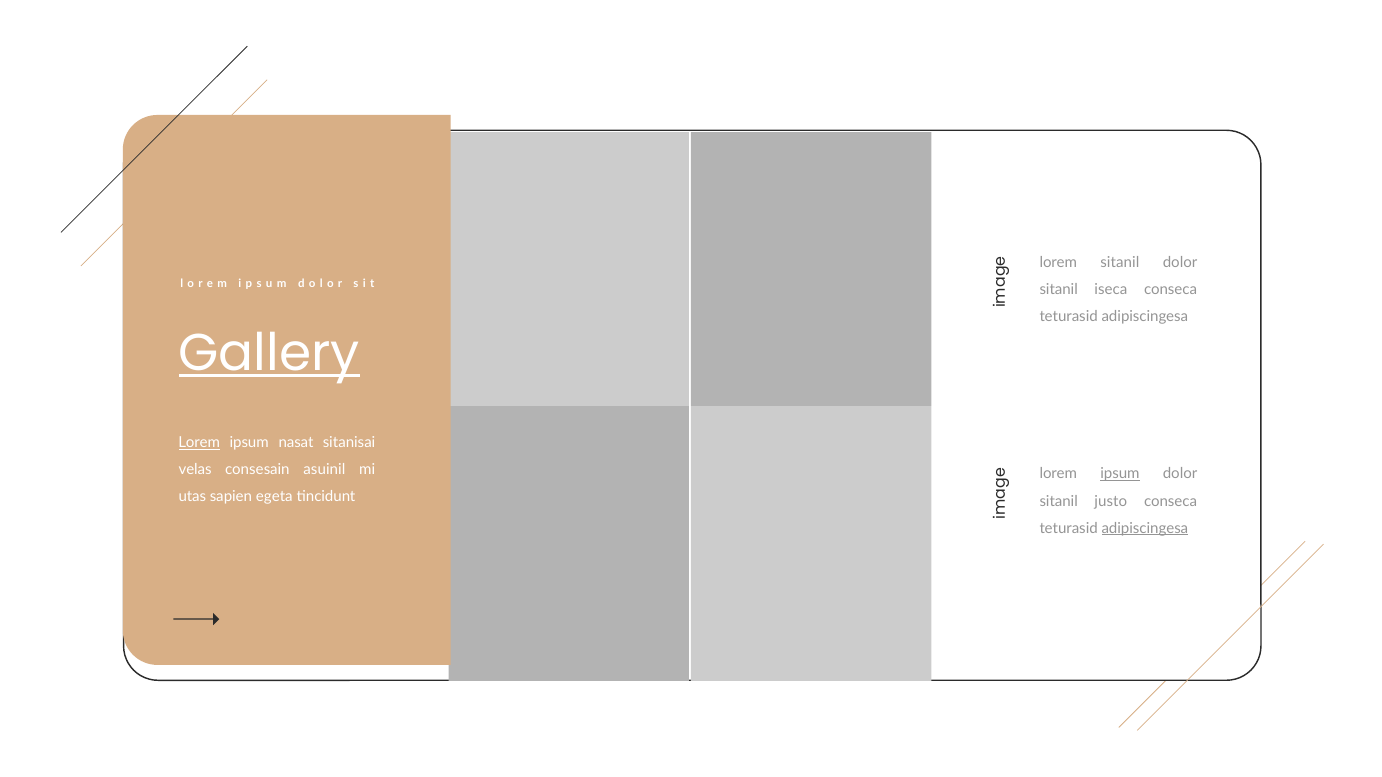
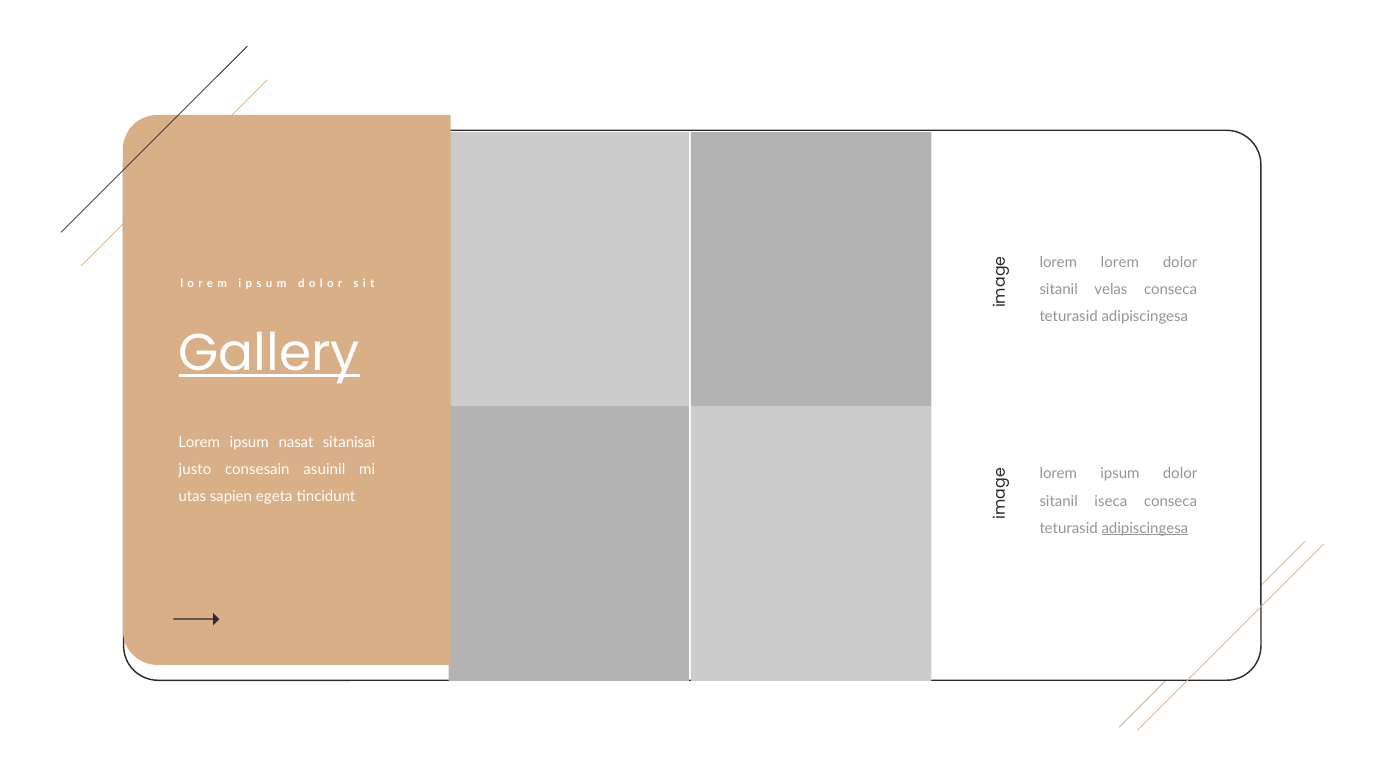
lorem sitanil: sitanil -> lorem (1120, 263)
iseca: iseca -> velas (1111, 290)
Lorem underline: present -> none (199, 443)
velas: velas -> justo (195, 470)
ipsum underline: present -> none (1120, 474)
justo: justo -> iseca (1111, 501)
